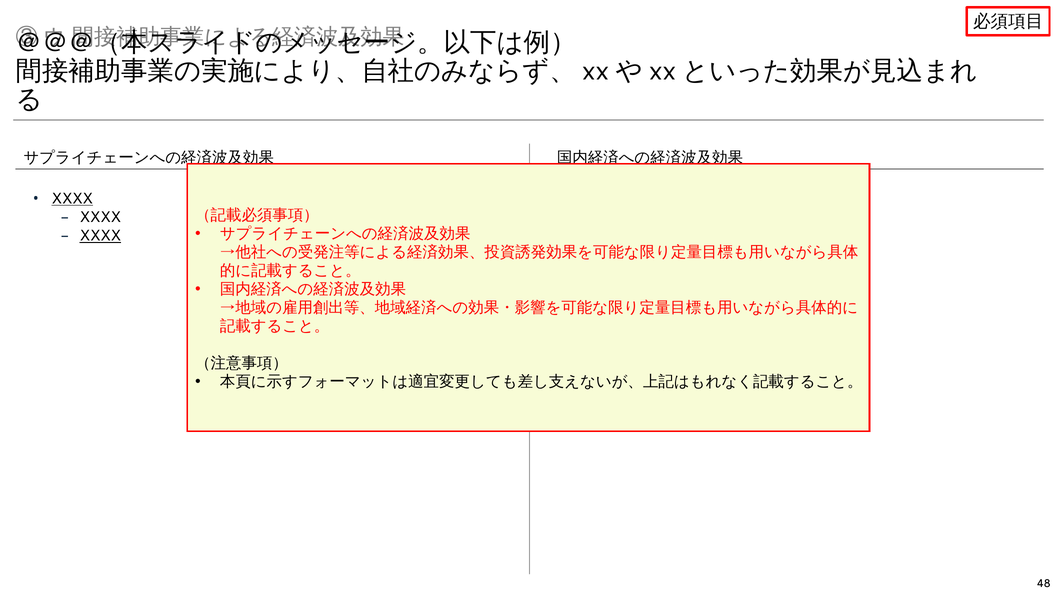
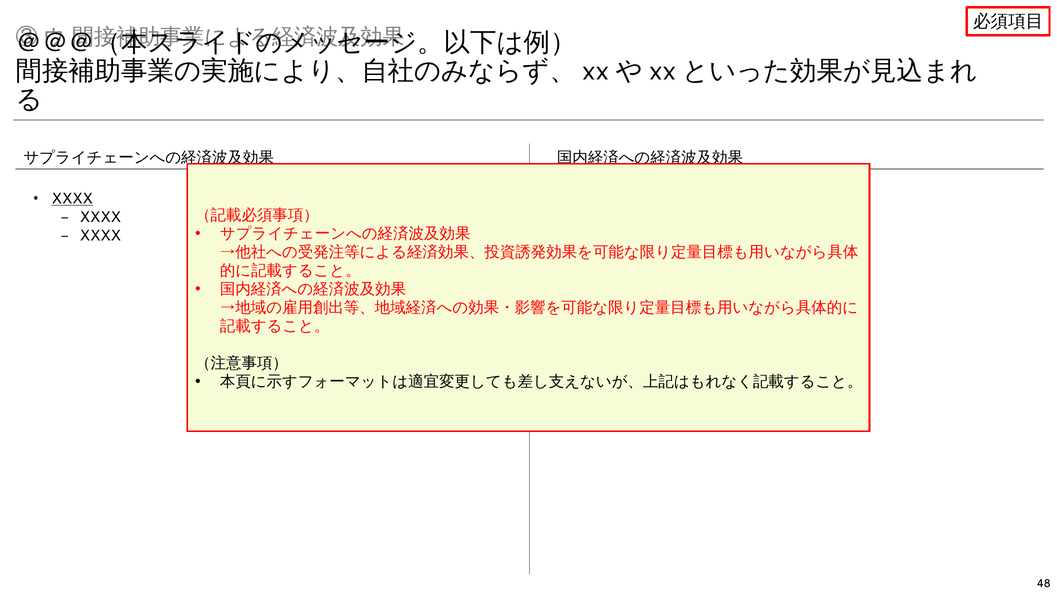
XXXX underline: present -> none (100, 236)
